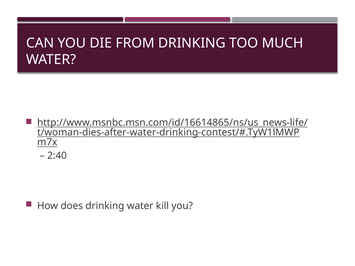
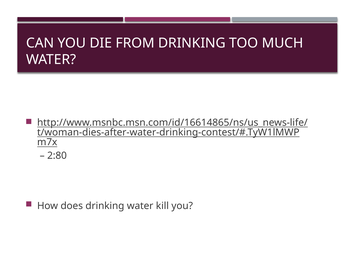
2:40: 2:40 -> 2:80 (57, 156)
